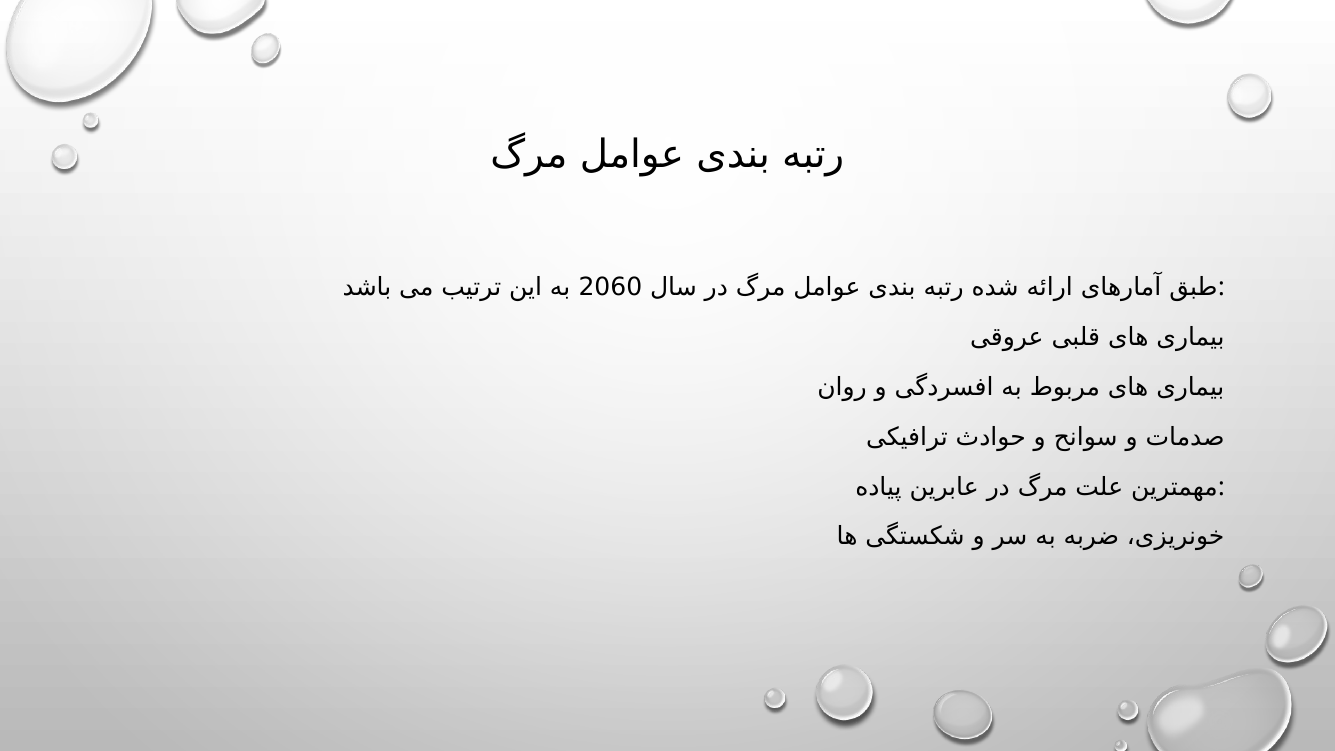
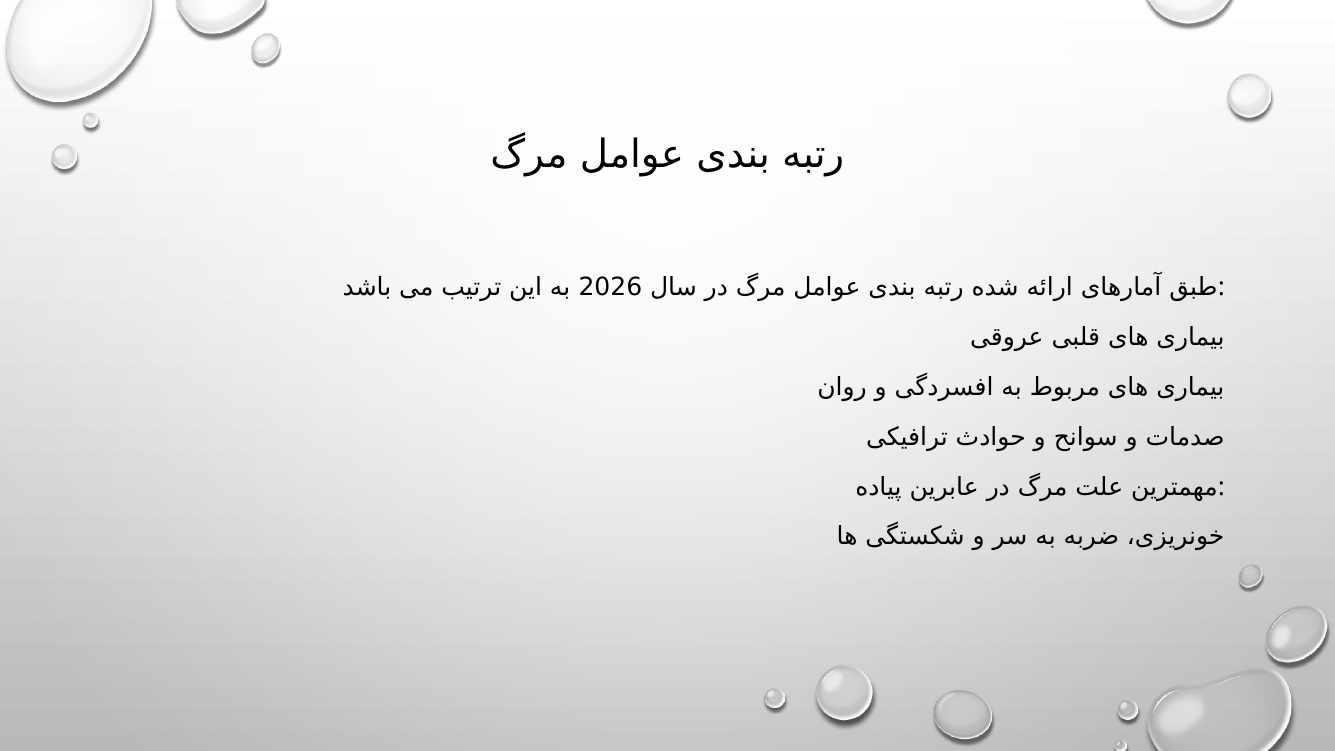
2060: 2060 -> 2026 (610, 287)
